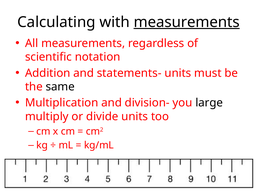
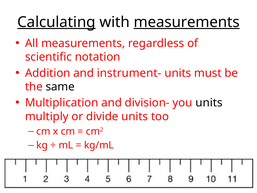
Calculating underline: none -> present (56, 22)
statements-: statements- -> instrument- (129, 73)
you large: large -> units (209, 103)
